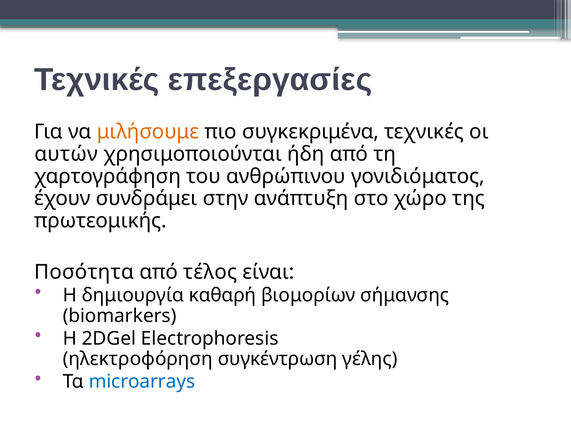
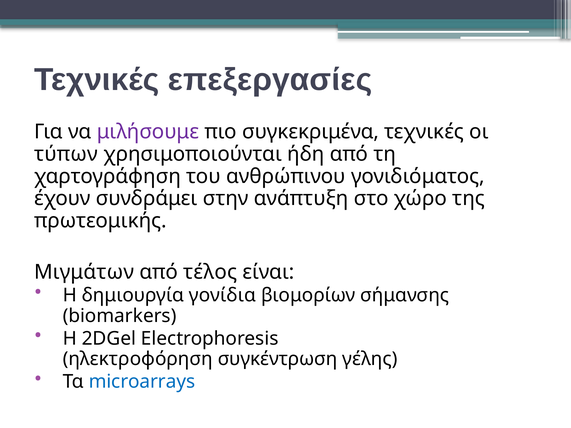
μιλήσουμε colour: orange -> purple (148, 132)
αυτών: αυτών -> τύπων (66, 154)
Ποσότητα: Ποσότητα -> Μιγμάτων (84, 272)
καθαρή: καθαρή -> γονίδια (222, 295)
